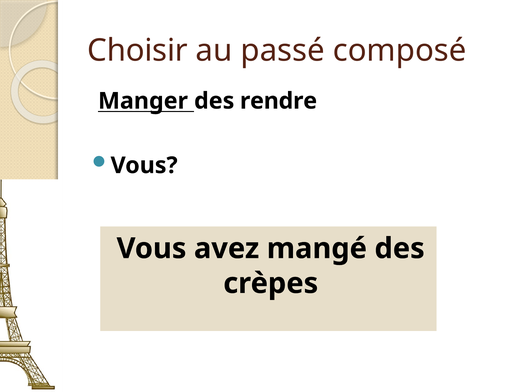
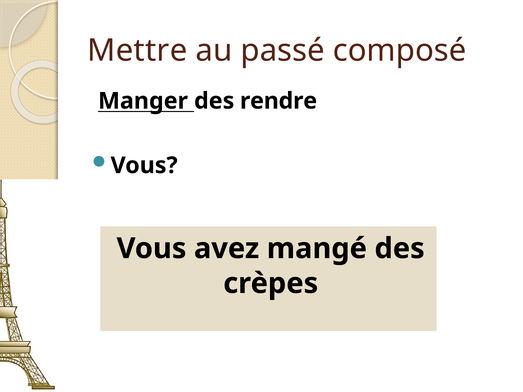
Choisir: Choisir -> Mettre (137, 51)
